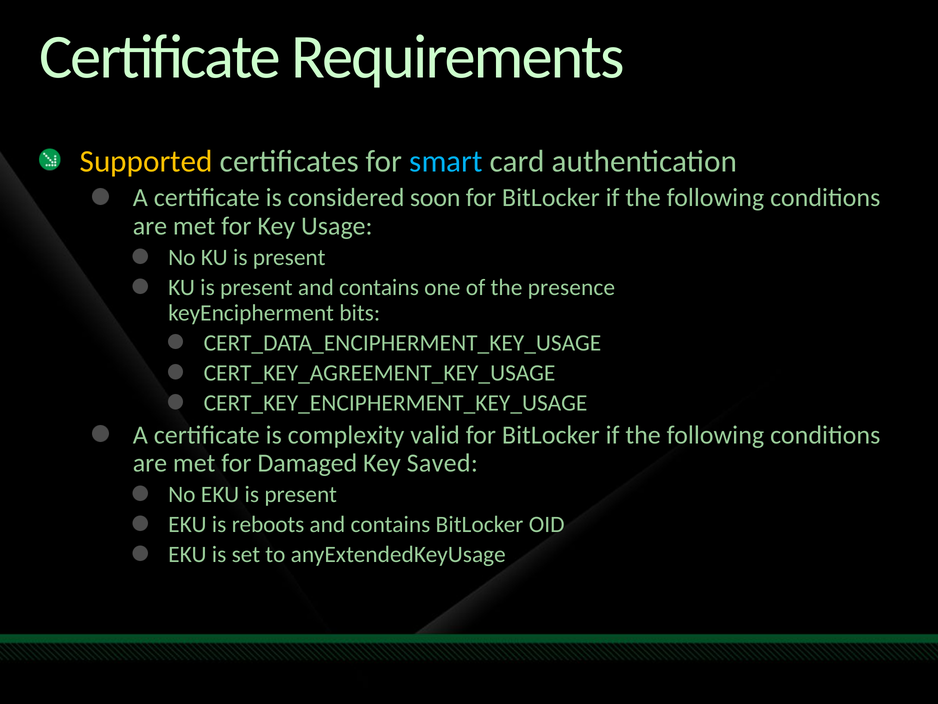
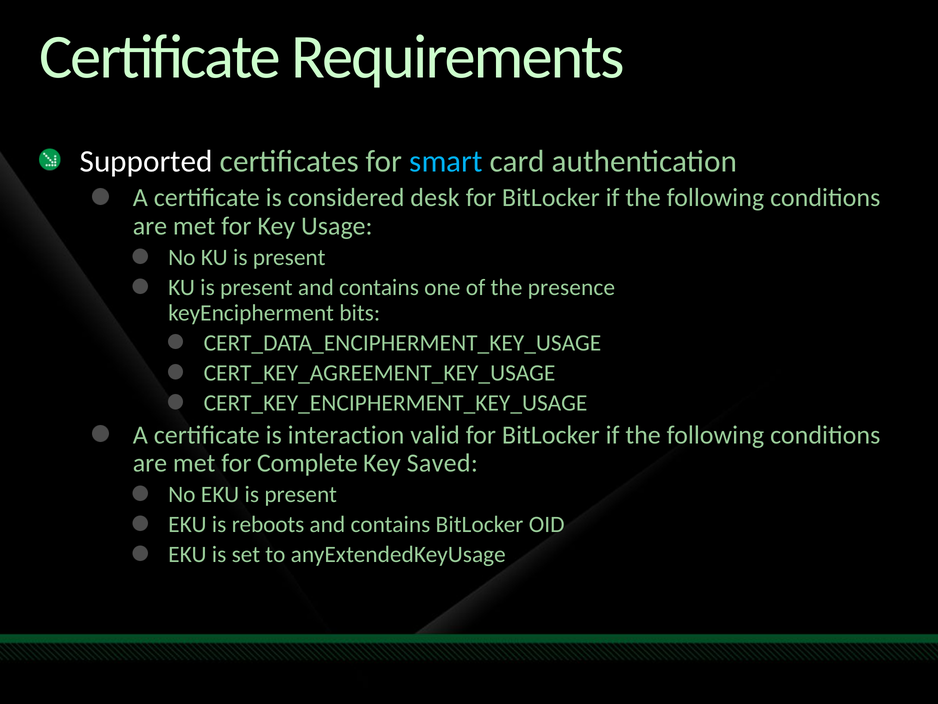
Supported colour: yellow -> white (146, 162)
soon: soon -> desk (435, 198)
complexity: complexity -> interaction (346, 435)
Damaged: Damaged -> Complete (307, 463)
